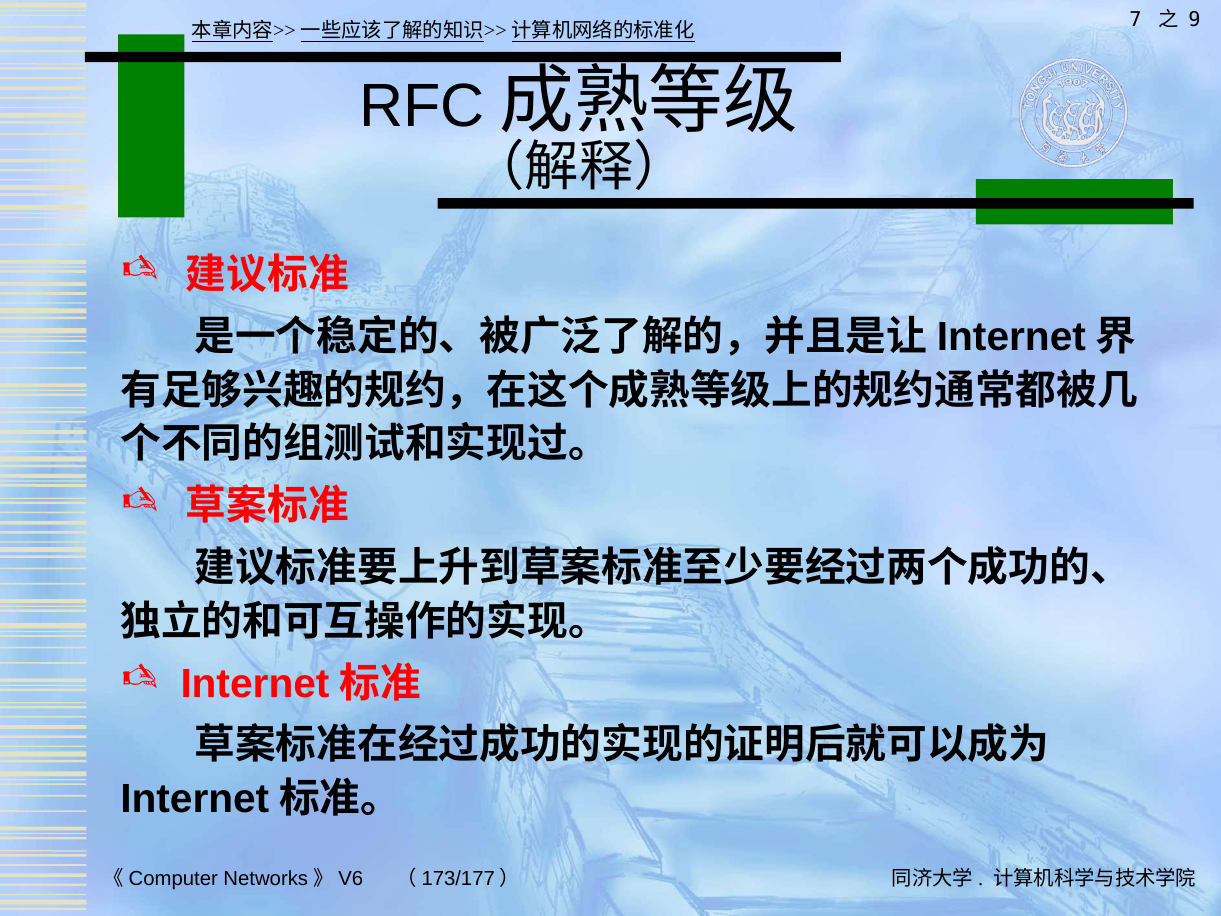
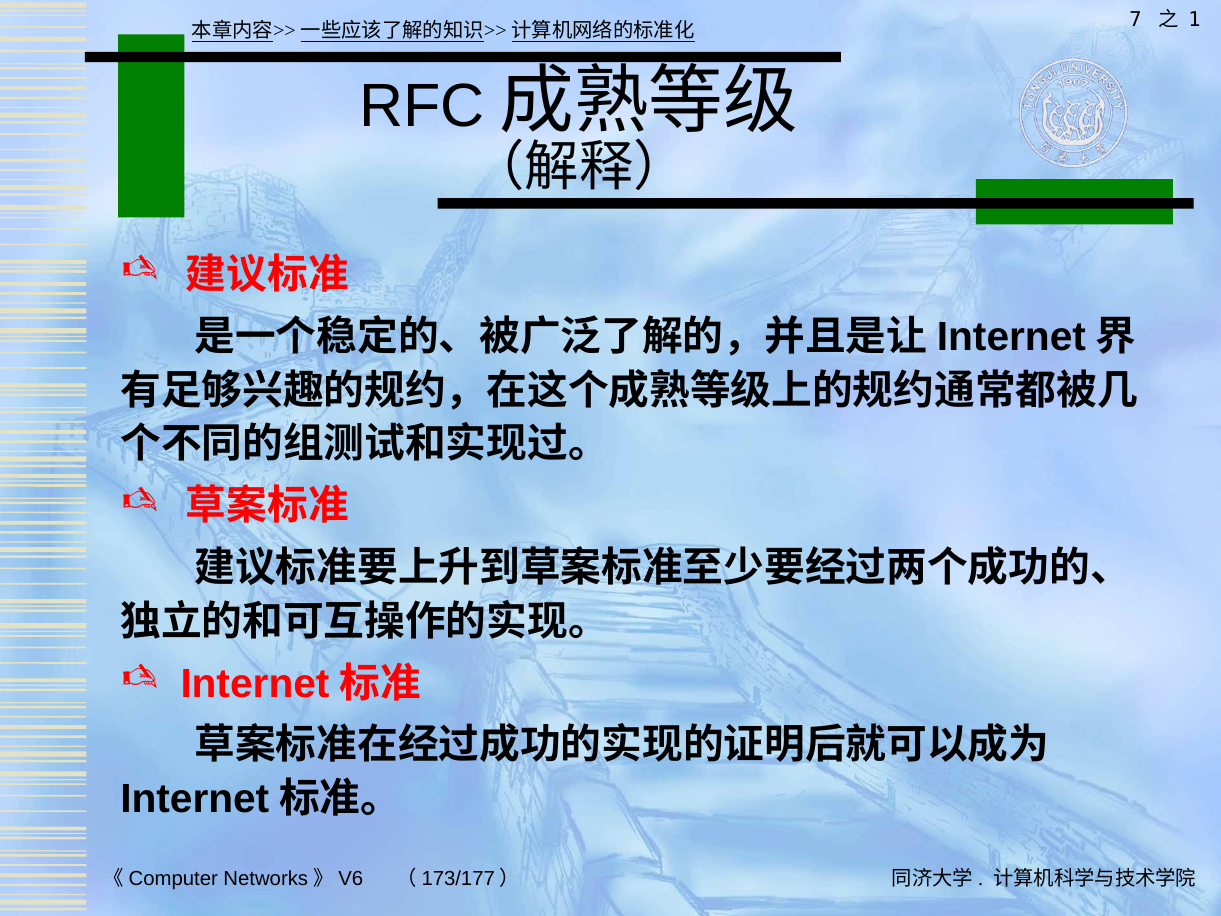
9: 9 -> 1 (1194, 20)
